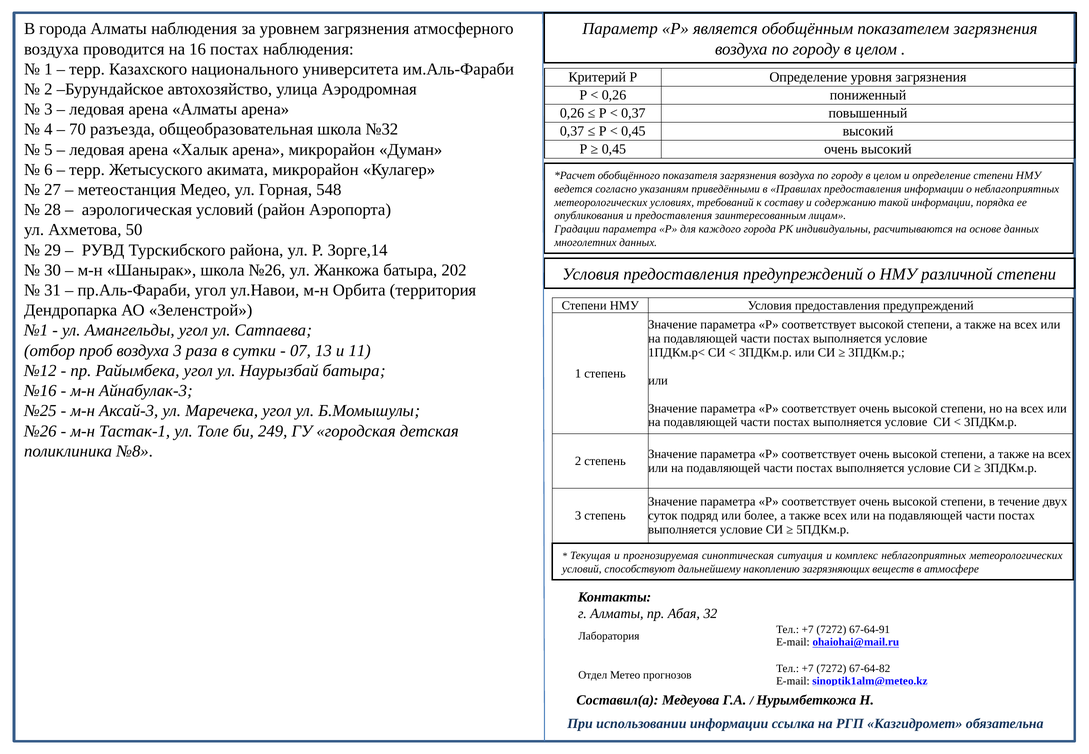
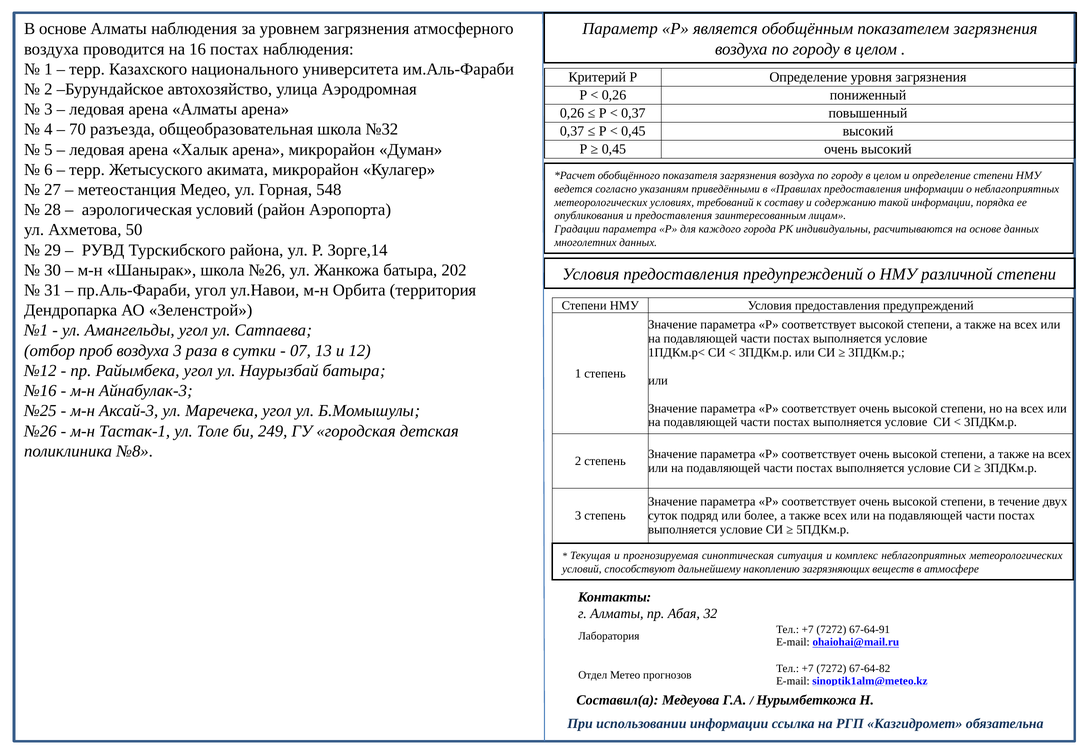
В города: города -> основе (63, 29)
11: 11 -> 12 (360, 351)
